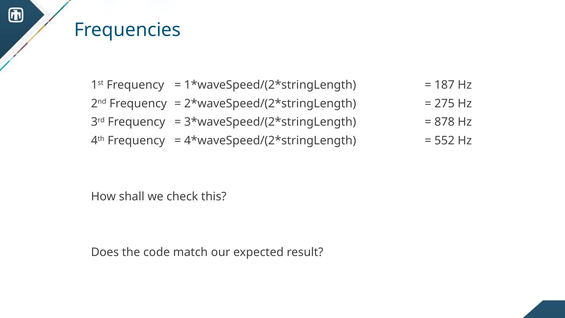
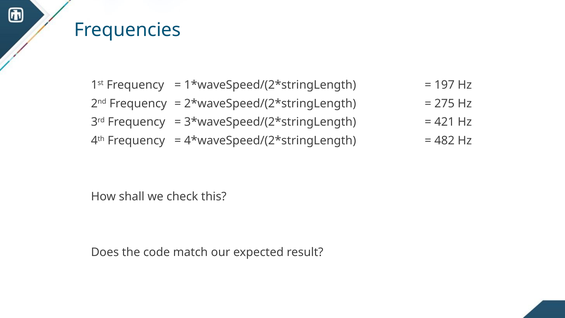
187: 187 -> 197 (444, 85)
878: 878 -> 421 (444, 122)
552: 552 -> 482 (444, 141)
